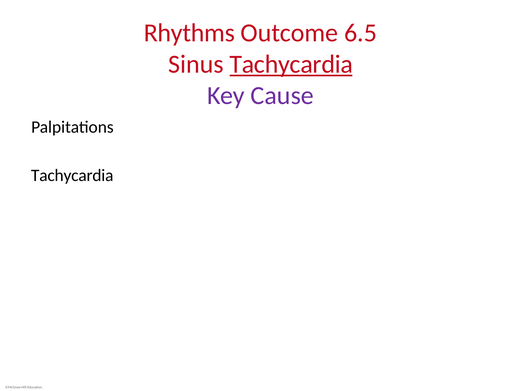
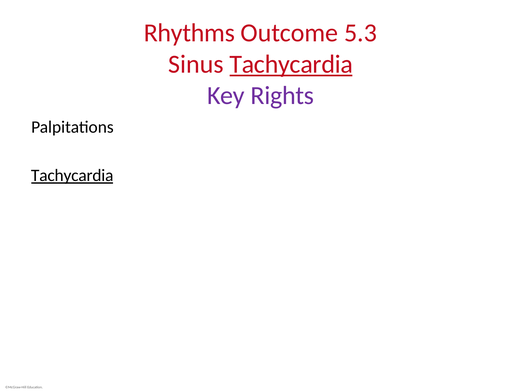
6.5: 6.5 -> 5.3 (361, 33)
Cause: Cause -> Rights (282, 96)
Tachycardia underline: none -> present (72, 175)
